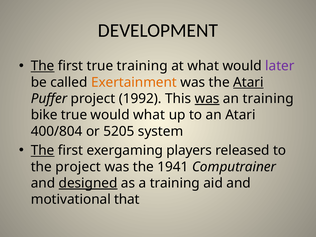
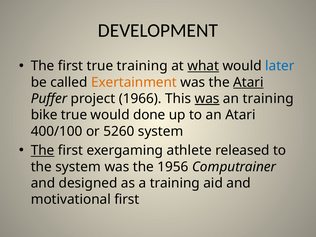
The underline: present -> none (43, 66)
what underline: none -> present (203, 66)
later colour: purple -> blue (280, 66)
1992: 1992 -> 1966 (140, 99)
would what: what -> done (149, 115)
400/804: 400/804 -> 400/100 (57, 131)
5205: 5205 -> 5260 (119, 131)
players: players -> athlete (189, 150)
the project: project -> system (78, 167)
1941: 1941 -> 1956 (173, 167)
designed underline: present -> none (88, 183)
motivational that: that -> first (127, 199)
